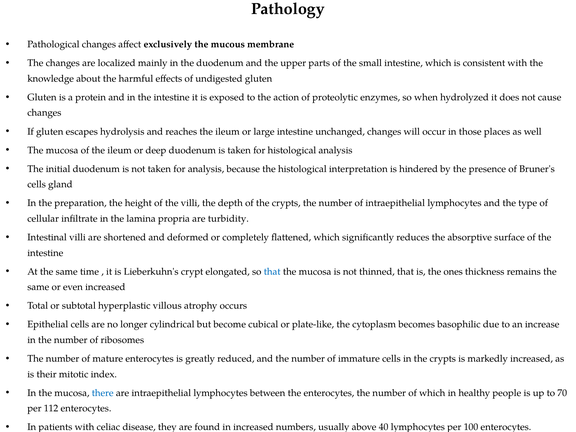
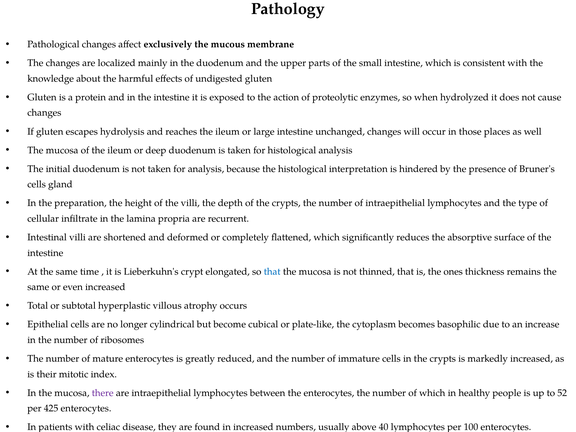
turbidity: turbidity -> recurrent (228, 219)
there colour: blue -> purple (103, 393)
70: 70 -> 52 (562, 393)
112: 112 -> 425 (51, 408)
